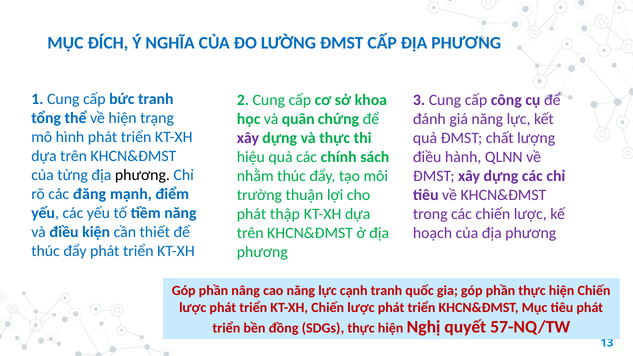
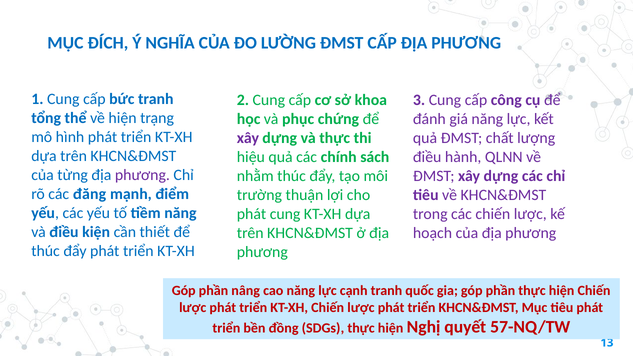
quân: quân -> phục (298, 119)
phương colour: black -> purple (142, 175)
phát thập: thập -> cung (285, 214)
